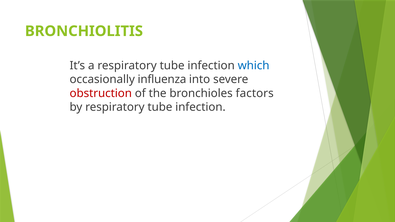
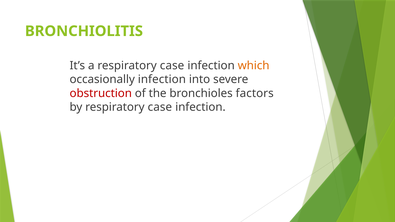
a respiratory tube: tube -> case (172, 66)
which colour: blue -> orange (254, 66)
occasionally influenza: influenza -> infection (162, 79)
by respiratory tube: tube -> case (160, 107)
